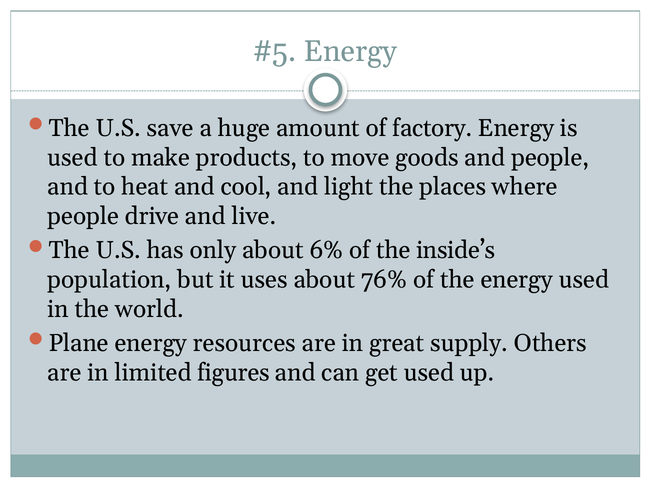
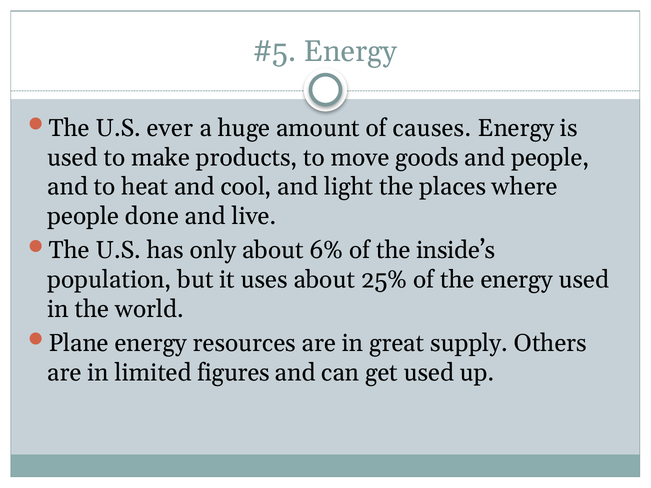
save: save -> ever (170, 128)
factory: factory -> causes (432, 128)
drive: drive -> done (152, 216)
76%: 76% -> 25% (384, 280)
